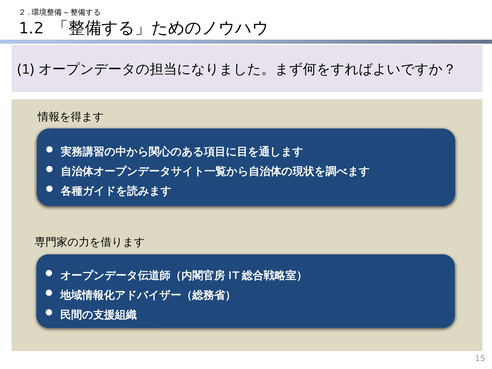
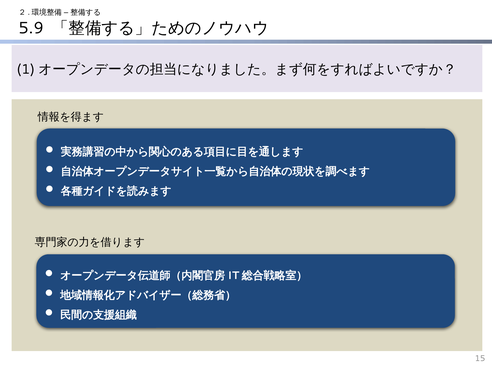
1.2: 1.2 -> 5.9 (31, 28)
